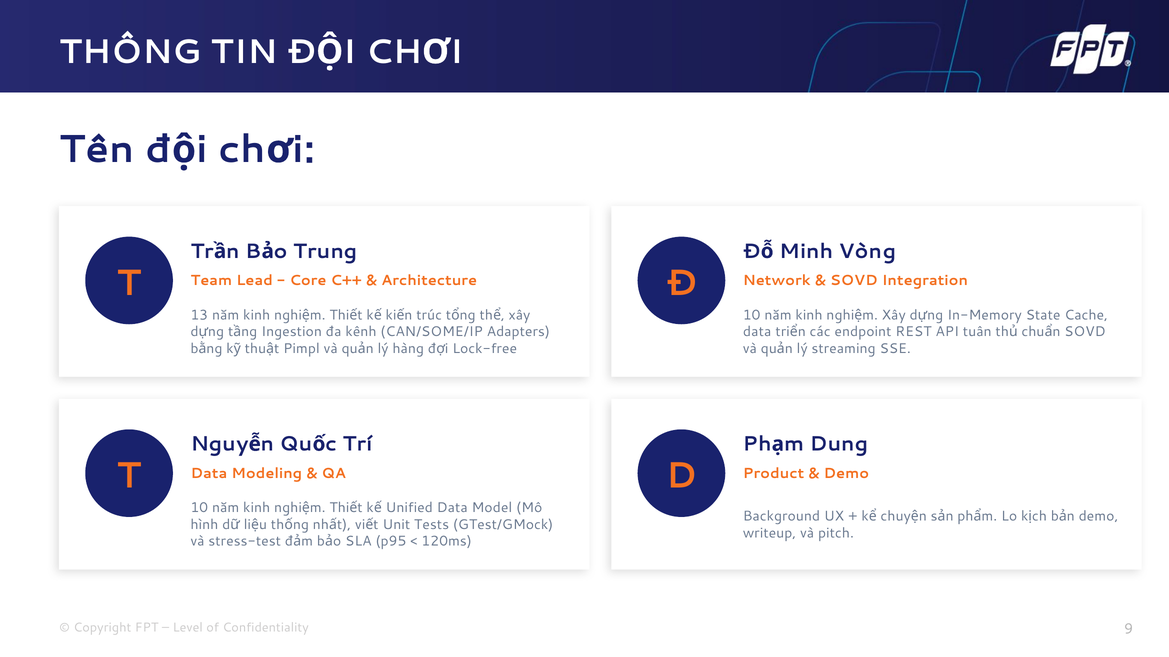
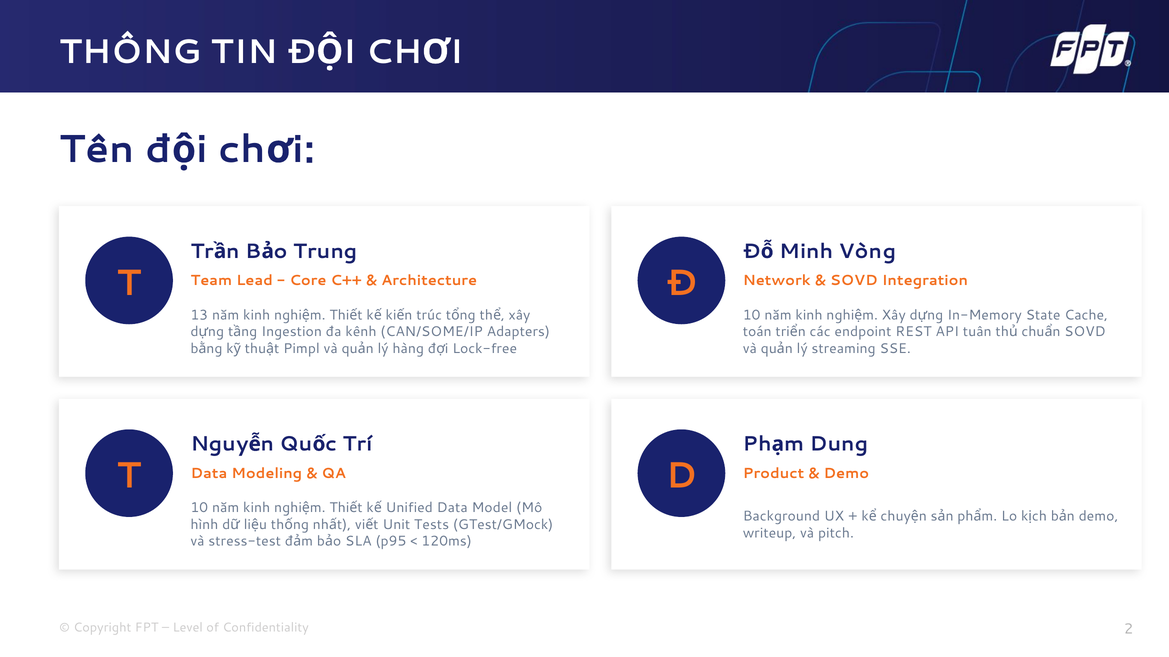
data: data -> toán (757, 332)
9: 9 -> 2 (1129, 629)
